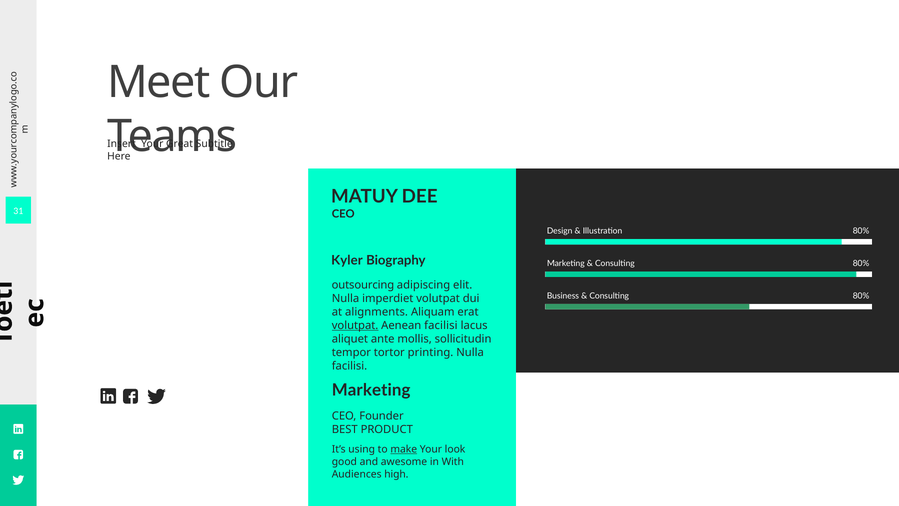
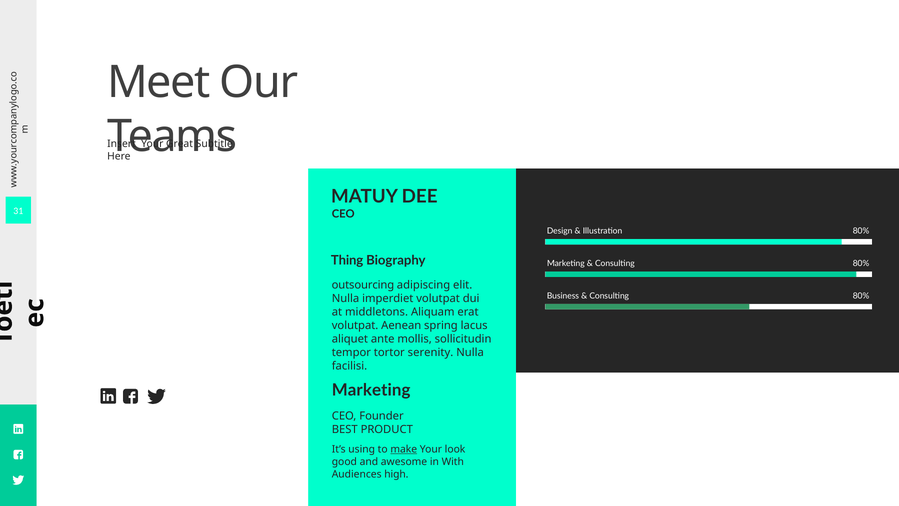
Kyler: Kyler -> Thing (347, 260)
alignments: alignments -> middletons (377, 312)
volutpat underline: present -> none (355, 325)
Aenean facilisi: facilisi -> spring (441, 325)
printing: printing -> serenity (431, 352)
